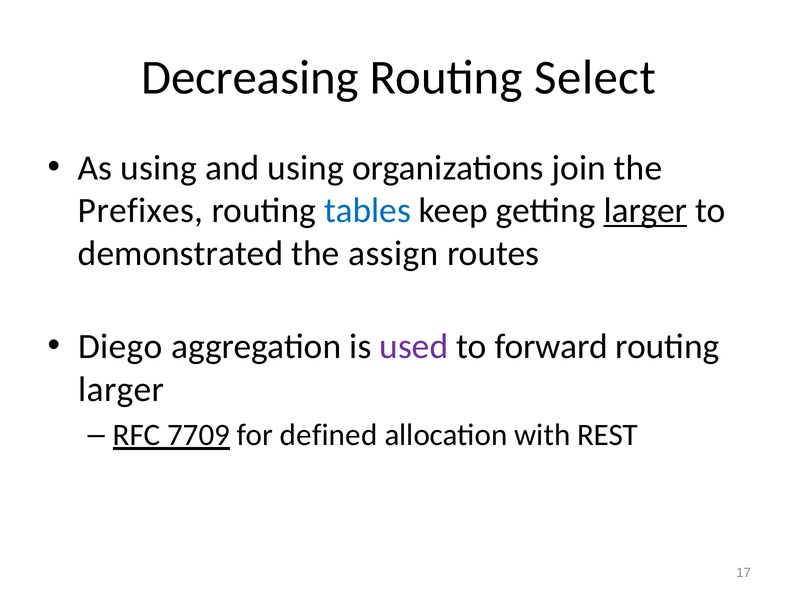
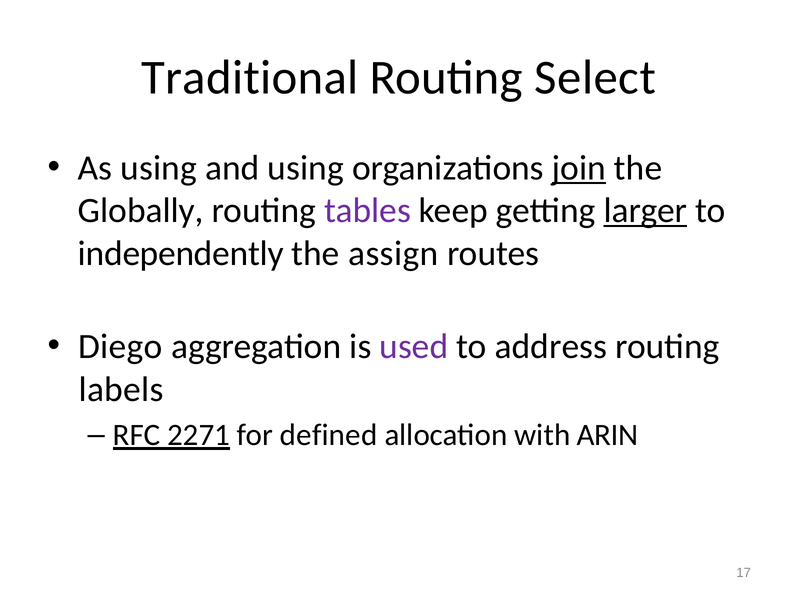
Decreasing: Decreasing -> Traditional (250, 77)
join underline: none -> present (579, 168)
Prefixes: Prefixes -> Globally (141, 210)
tables colour: blue -> purple (367, 210)
demonstrated: demonstrated -> independently (181, 253)
forward: forward -> address (551, 346)
larger: larger -> labels (121, 389)
7709: 7709 -> 2271 (199, 435)
REST: REST -> ARIN (608, 435)
